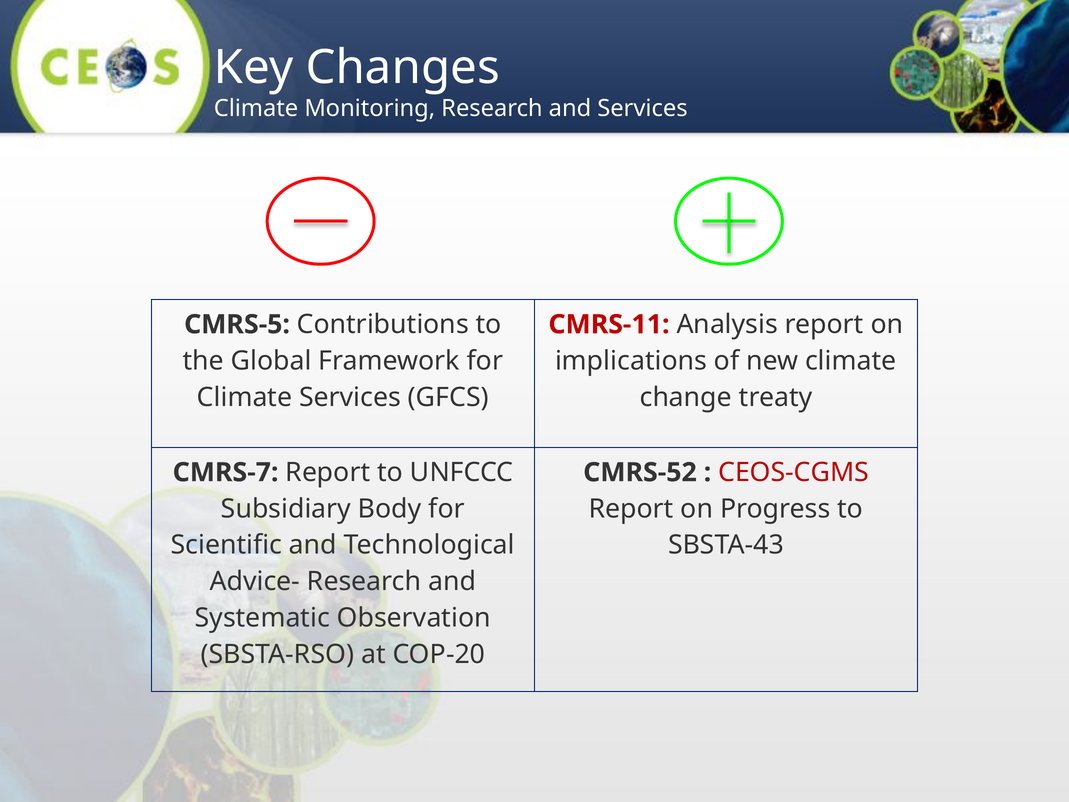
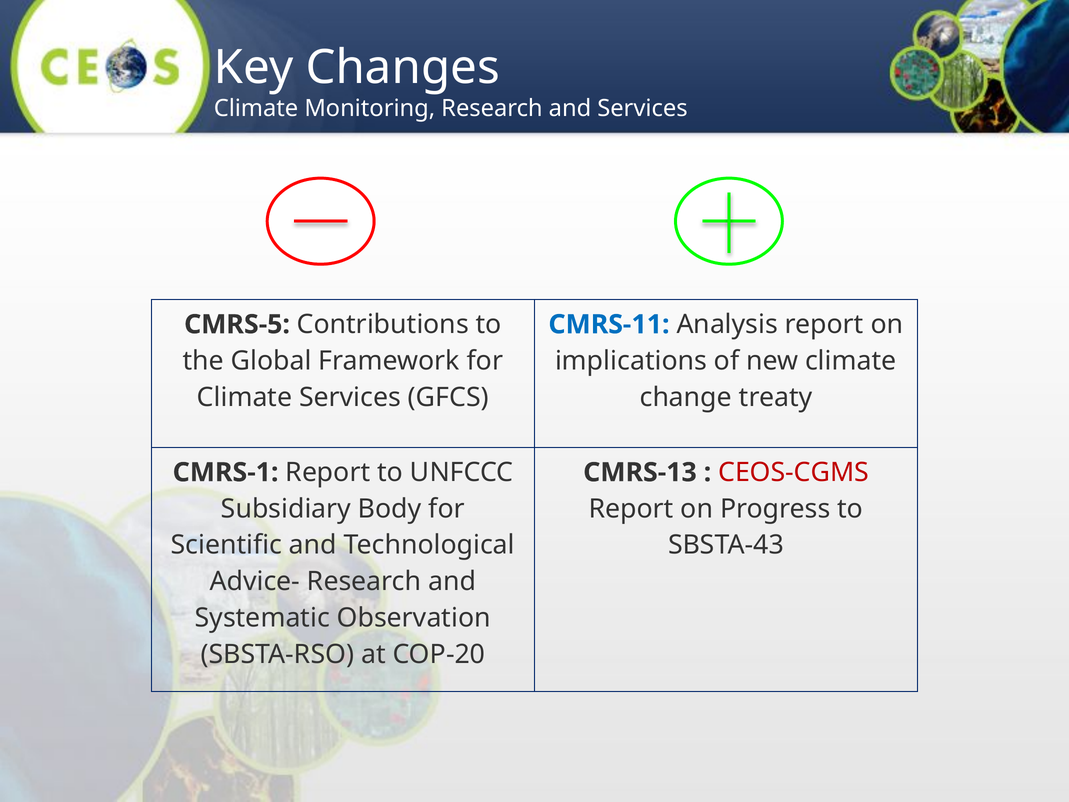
CMRS-11 colour: red -> blue (609, 324)
CMRS‐7: CMRS‐7 -> CMRS‐1 (226, 472)
CMRS-52: CMRS-52 -> CMRS-13 (640, 472)
